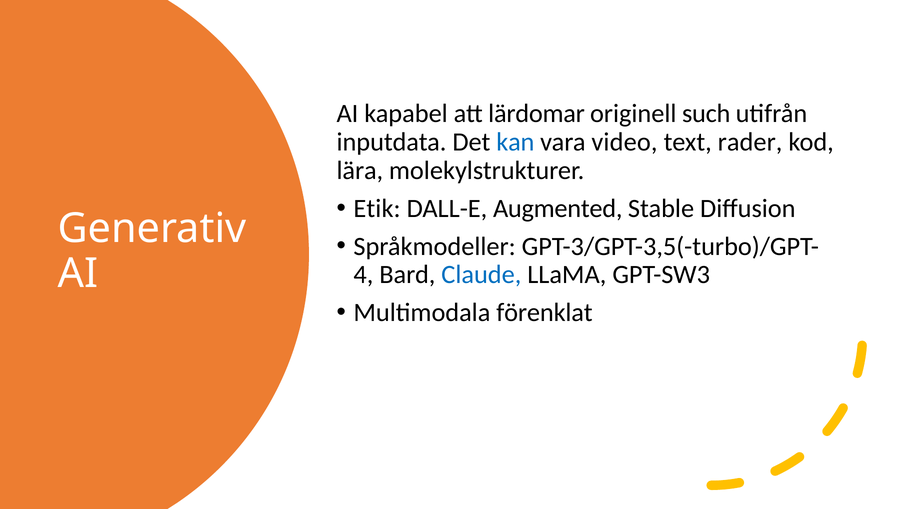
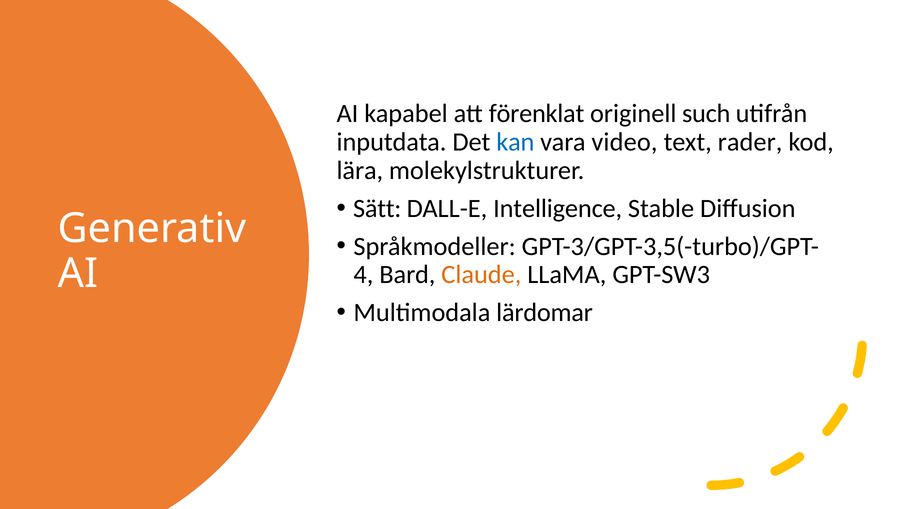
lärdomar: lärdomar -> förenklat (537, 113)
Etik: Etik -> Sätt (377, 208)
Augmented: Augmented -> Intelligence (558, 208)
Claude colour: blue -> orange (481, 274)
förenklat: förenklat -> lärdomar (545, 312)
